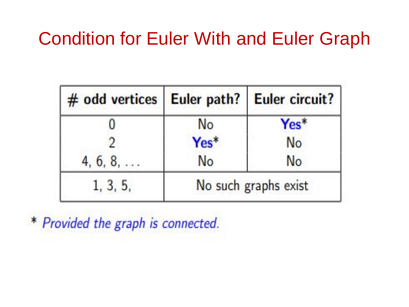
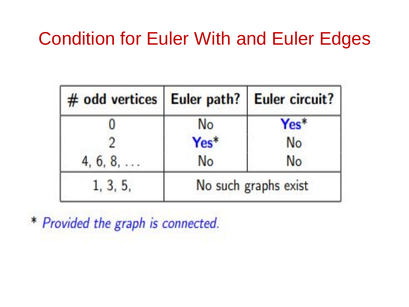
Graph: Graph -> Edges (345, 39)
